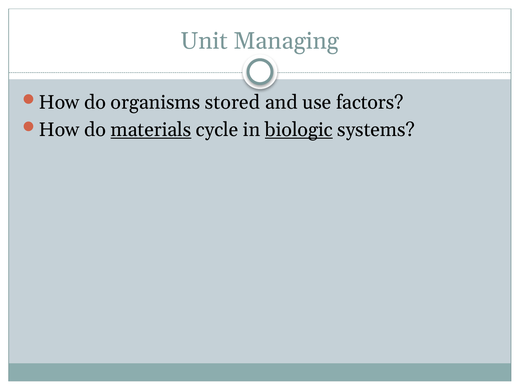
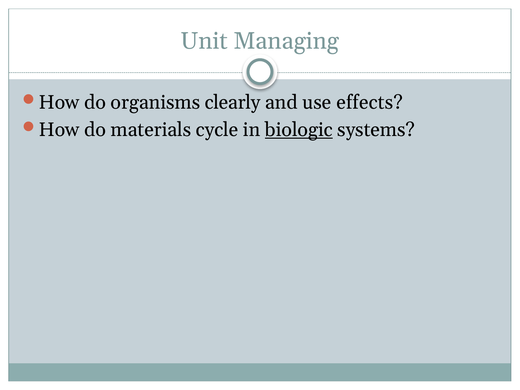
stored: stored -> clearly (233, 102)
factors: factors -> effects (370, 102)
materials underline: present -> none (151, 130)
